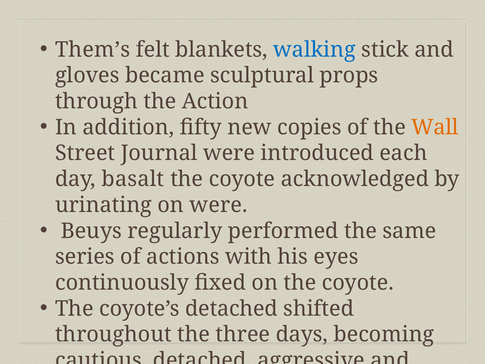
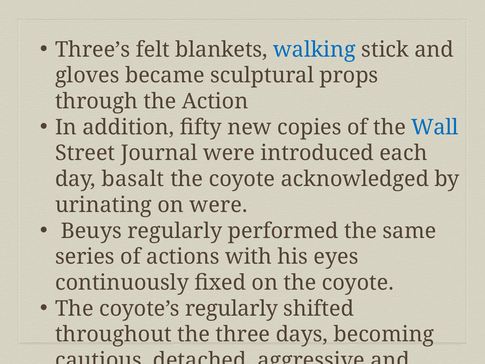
Them’s: Them’s -> Three’s (93, 50)
Wall colour: orange -> blue (435, 127)
coyote’s detached: detached -> regularly (232, 308)
